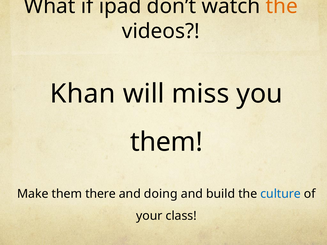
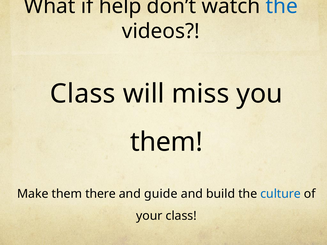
ipad: ipad -> help (120, 6)
the colour: orange -> blue (282, 6)
Khan: Khan -> Class (83, 94)
doing: doing -> guide (161, 194)
